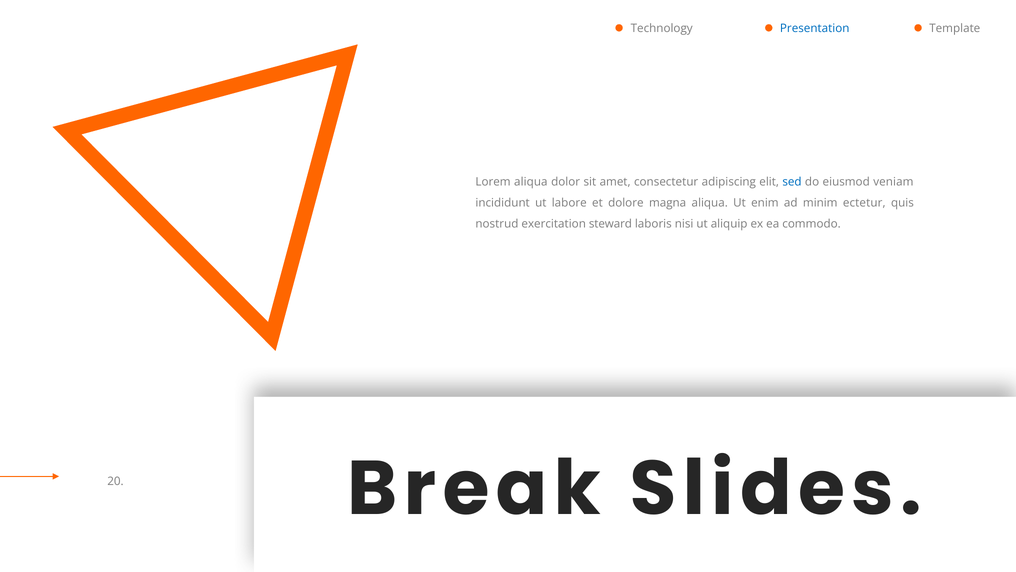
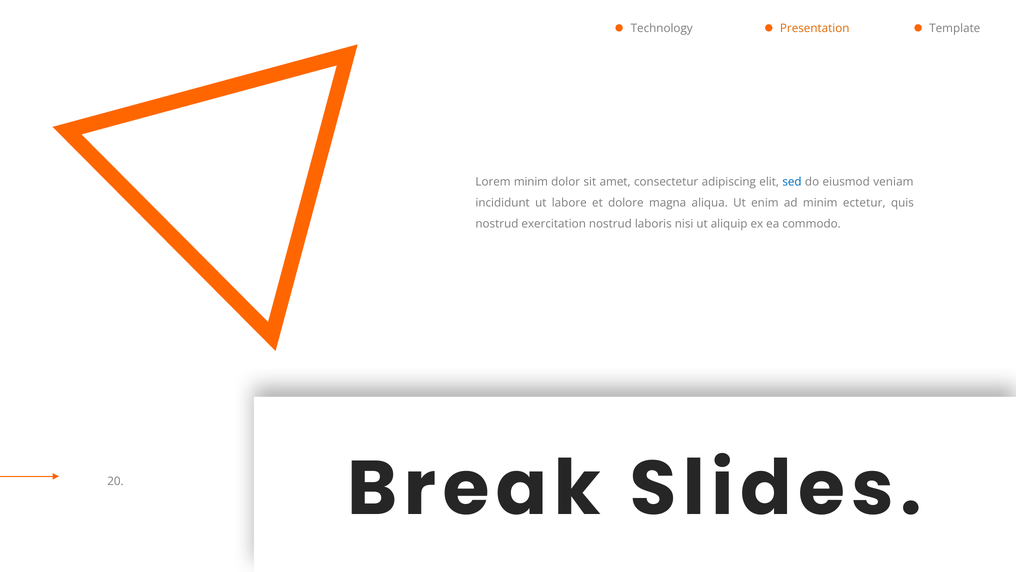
Presentation colour: blue -> orange (815, 28)
Lorem aliqua: aliqua -> minim (531, 182)
exercitation steward: steward -> nostrud (610, 224)
